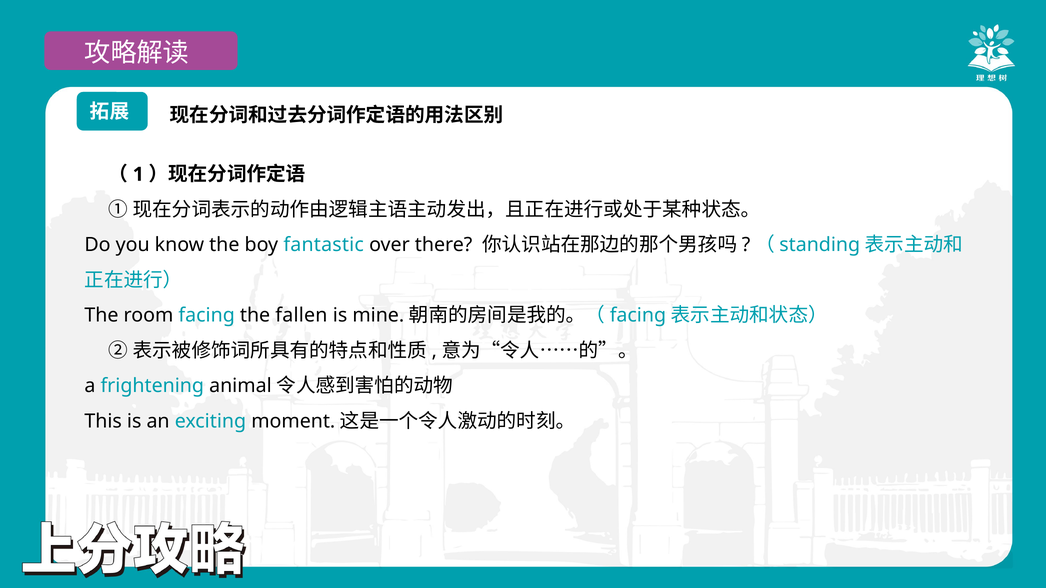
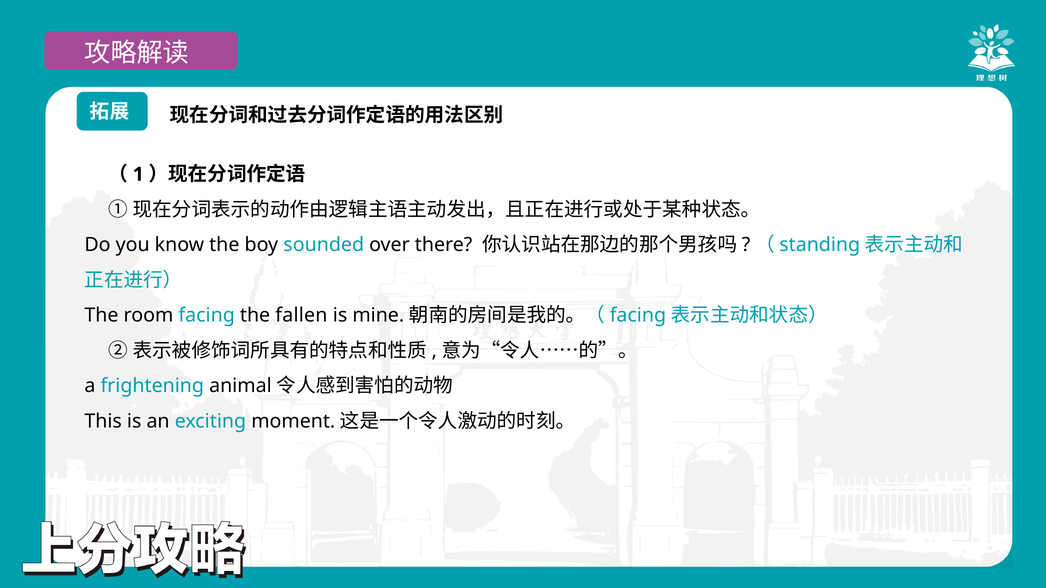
fantastic: fantastic -> sounded (324, 245)
